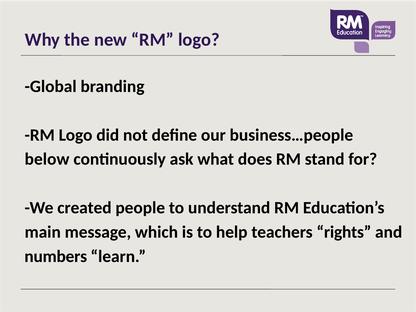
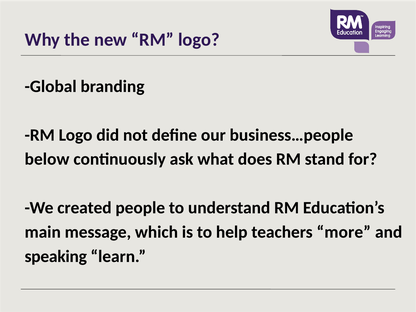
rights: rights -> more (344, 232)
numbers: numbers -> speaking (56, 256)
